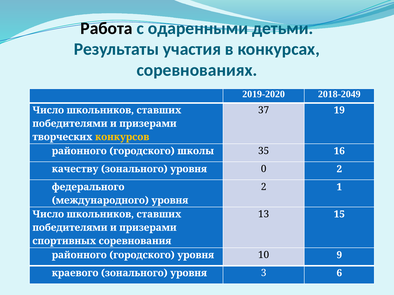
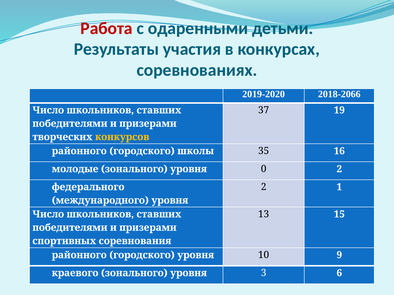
Работа colour: black -> red (107, 28)
2018-2049: 2018-2049 -> 2018-2066 (339, 94)
качеству: качеству -> молодые (75, 169)
